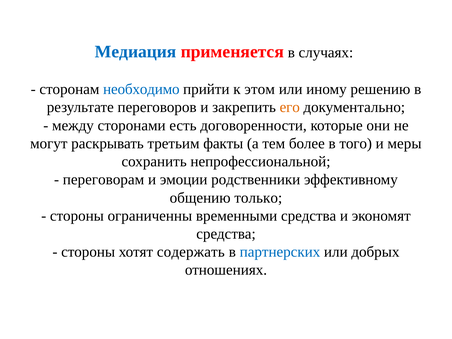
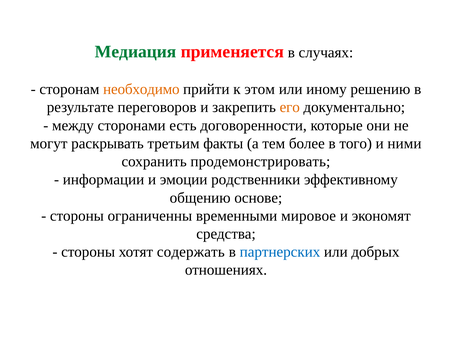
Медиация colour: blue -> green (136, 52)
необходимо colour: blue -> orange (141, 89)
меры: меры -> ними (404, 143)
непрофессиональной: непрофессиональной -> продемонстрировать (260, 162)
переговорам: переговорам -> информации (104, 180)
только: только -> основе (258, 198)
временными средства: средства -> мировое (309, 216)
